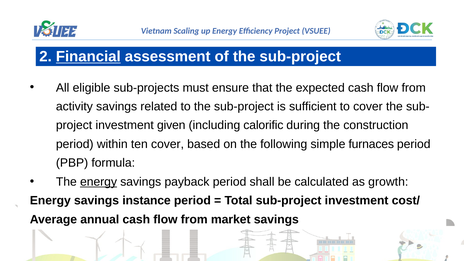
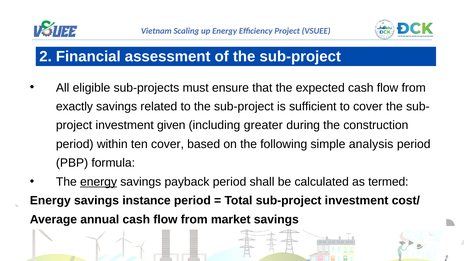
Financial underline: present -> none (88, 57)
activity: activity -> exactly (74, 107)
calorific: calorific -> greater (263, 125)
furnaces: furnaces -> analysis (371, 144)
growth: growth -> termed (388, 182)
